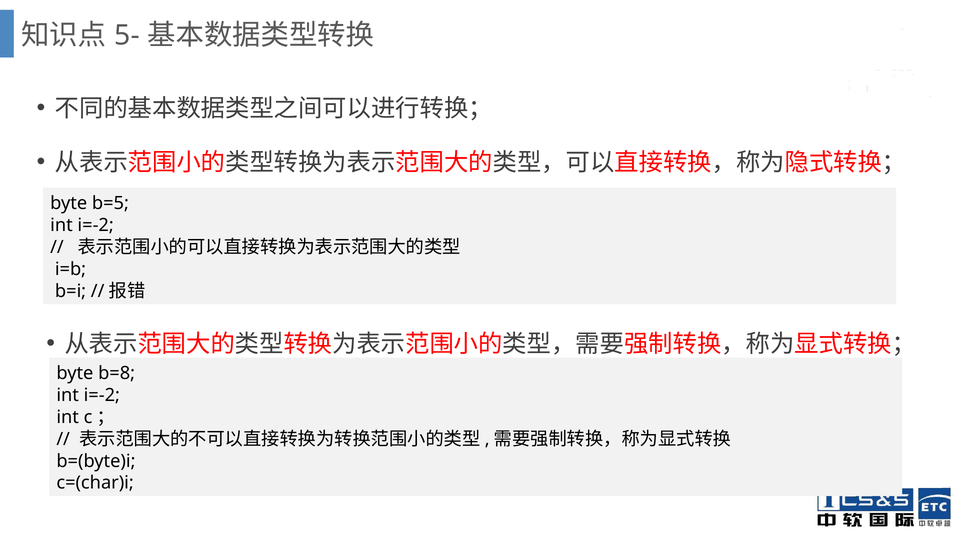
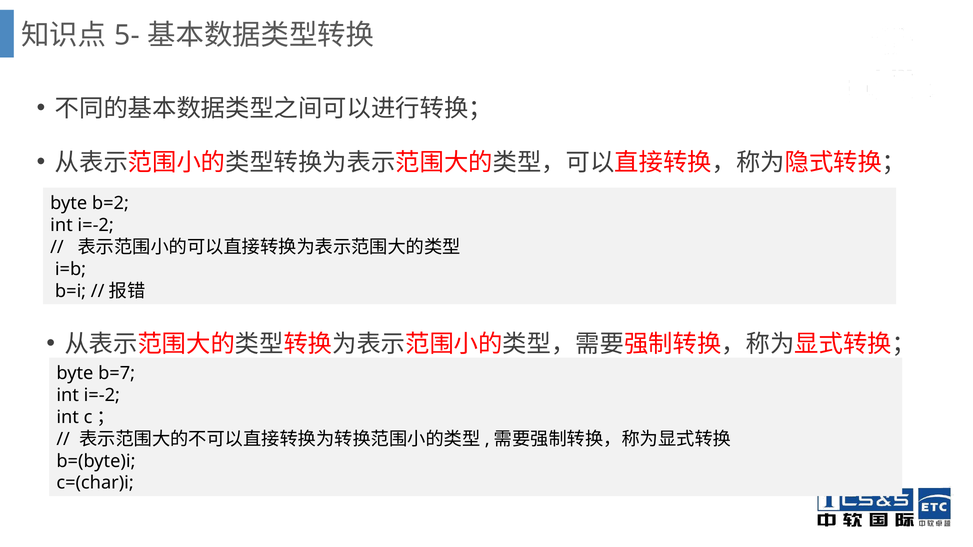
b=5: b=5 -> b=2 (110, 204)
b=8: b=8 -> b=7 (117, 374)
